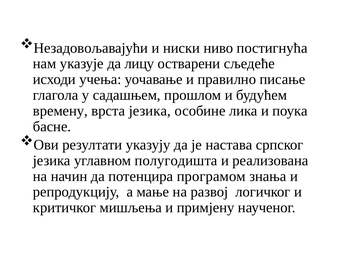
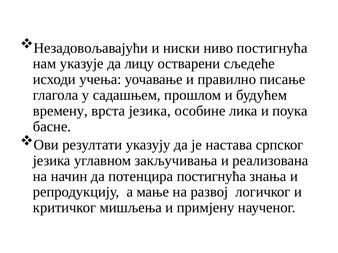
полугодишта: полугодишта -> закључивања (176, 161)
потенцира програмом: програмом -> постигнућа (211, 177)
